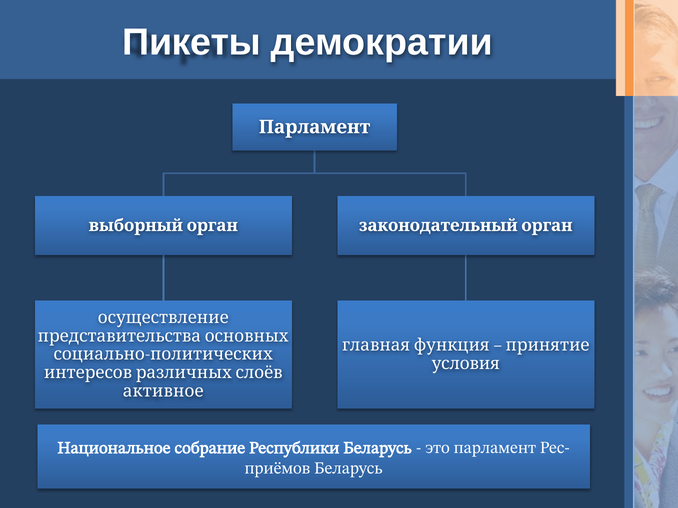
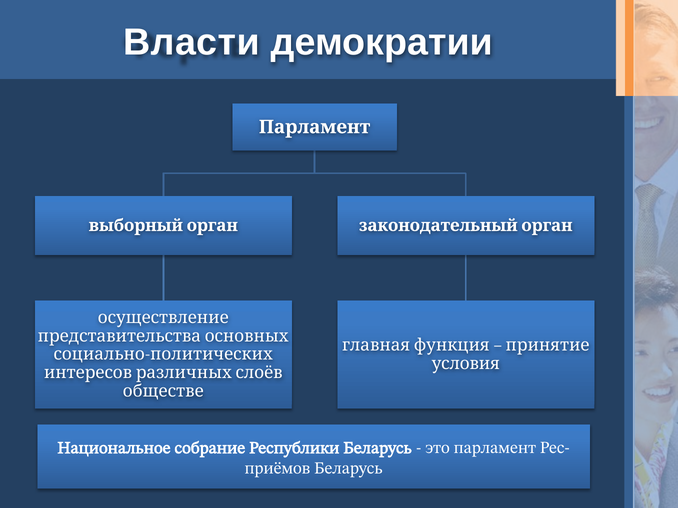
Пикеты: Пикеты -> Власти (191, 42)
активное: активное -> обществе (163, 391)
